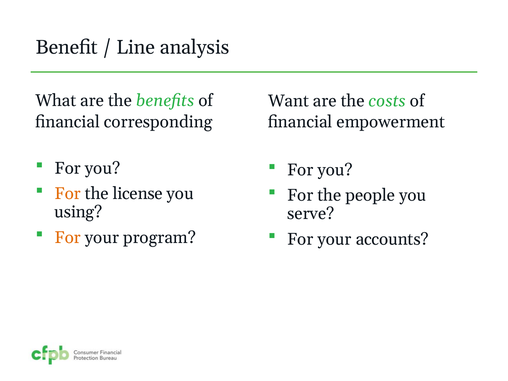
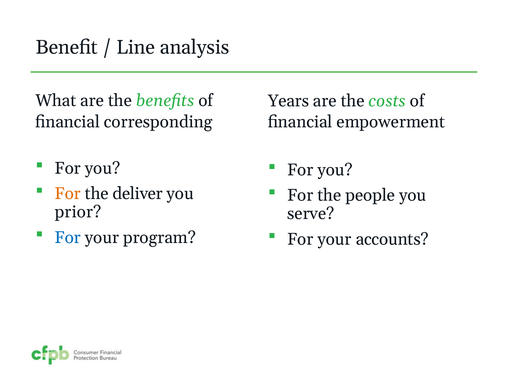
Want: Want -> Years (289, 101)
license: license -> deliver (138, 194)
using: using -> prior (78, 212)
For colour: orange -> blue (68, 237)
